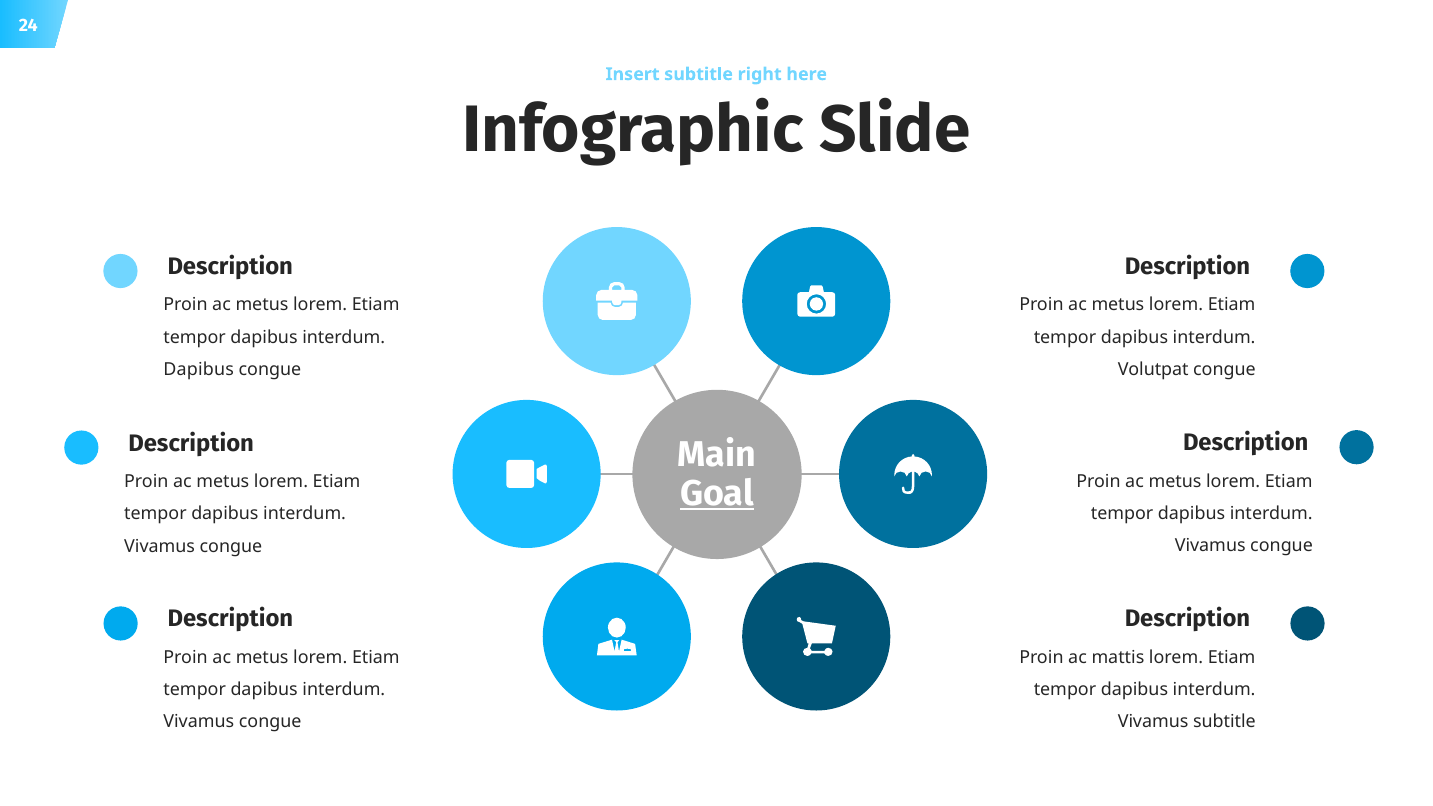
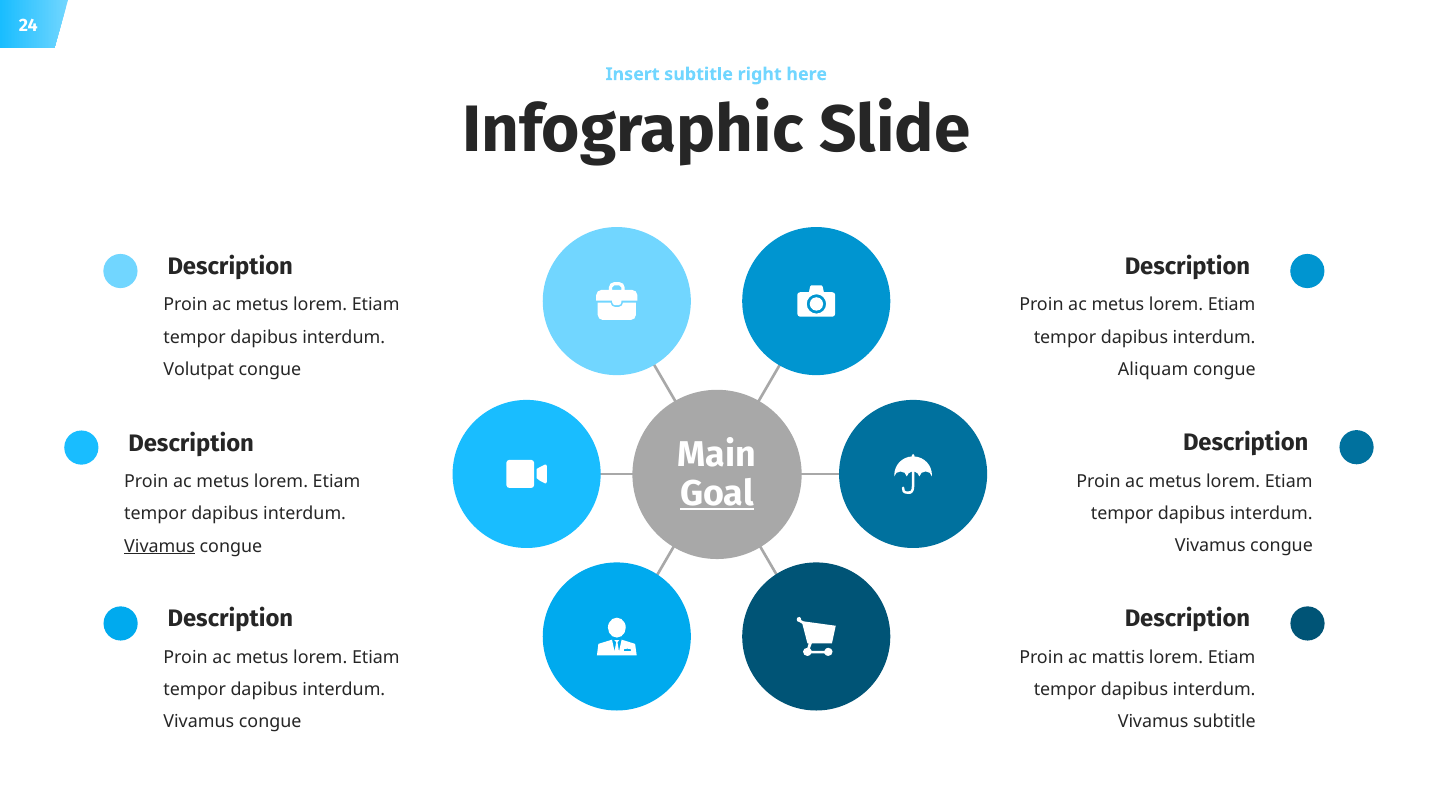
Dapibus: Dapibus -> Volutpat (199, 370)
Volutpat: Volutpat -> Aliquam (1153, 370)
Vivamus underline: none -> present (160, 546)
